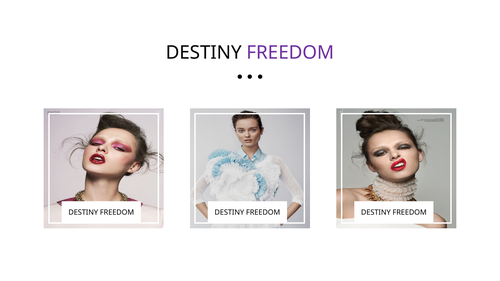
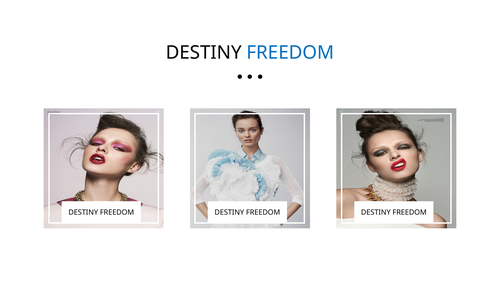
FREEDOM colour: purple -> blue (290, 53)
